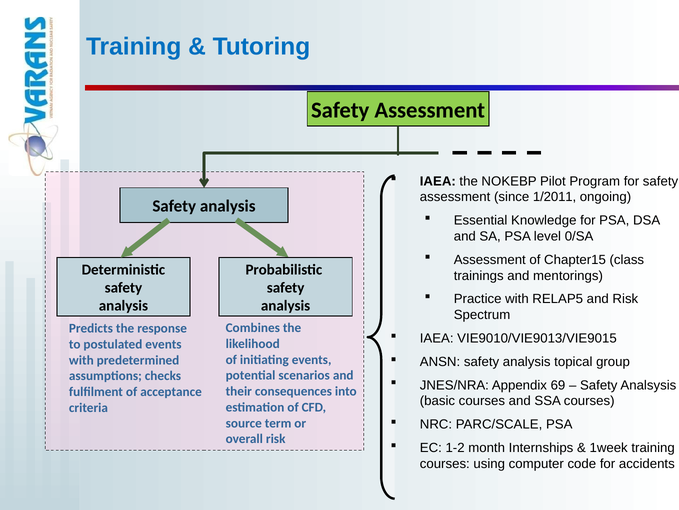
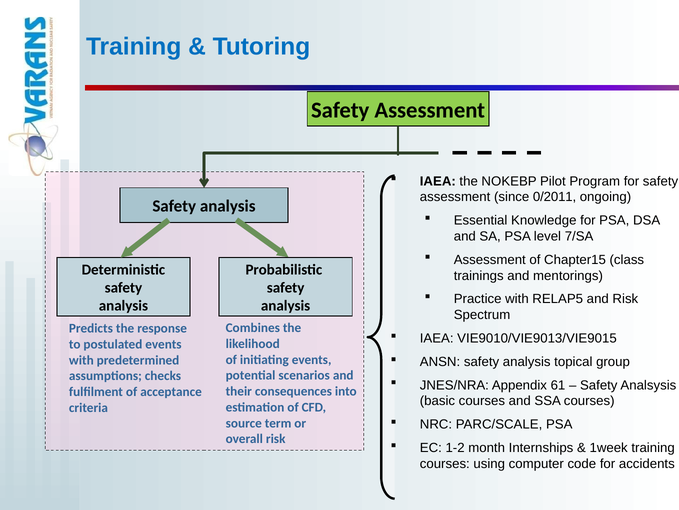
1/2011: 1/2011 -> 0/2011 (555, 197)
0/SA: 0/SA -> 7/SA (579, 236)
69: 69 -> 61 (558, 385)
